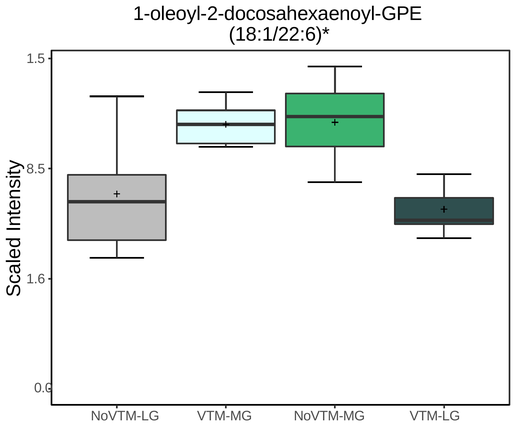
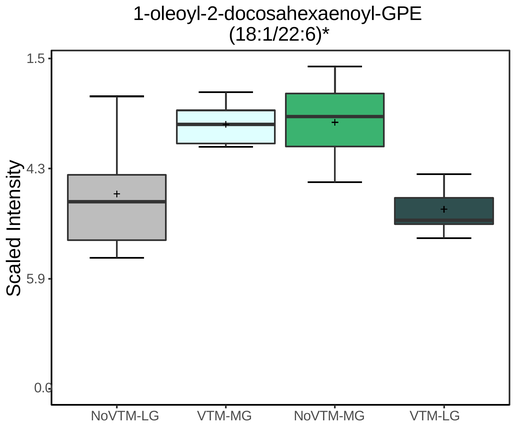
8.5: 8.5 -> 4.3 (36, 169)
1.6: 1.6 -> 5.9 (36, 279)
